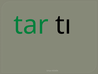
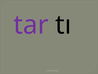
tar colour: green -> purple (31, 25)
